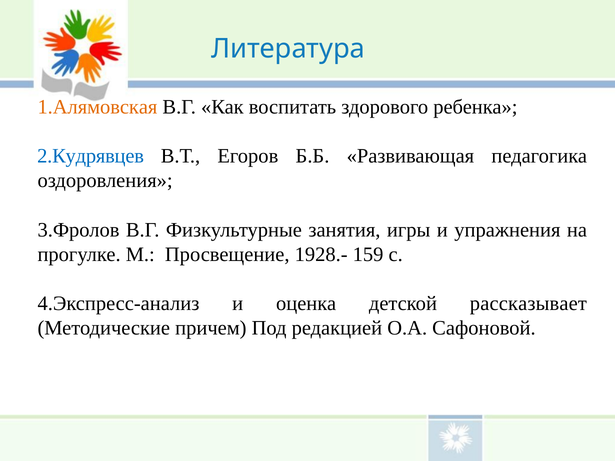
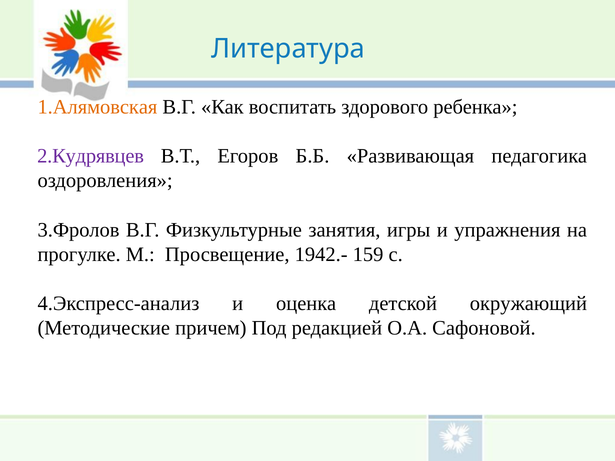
2.Кудрявцев colour: blue -> purple (91, 156)
1928.-: 1928.- -> 1942.- (321, 255)
рассказывает: рассказывает -> окружающий (528, 304)
